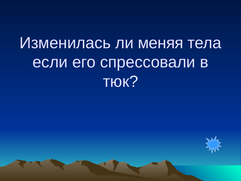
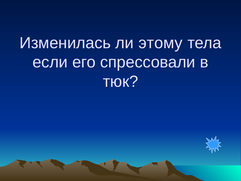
меняя: меняя -> этому (161, 43)
